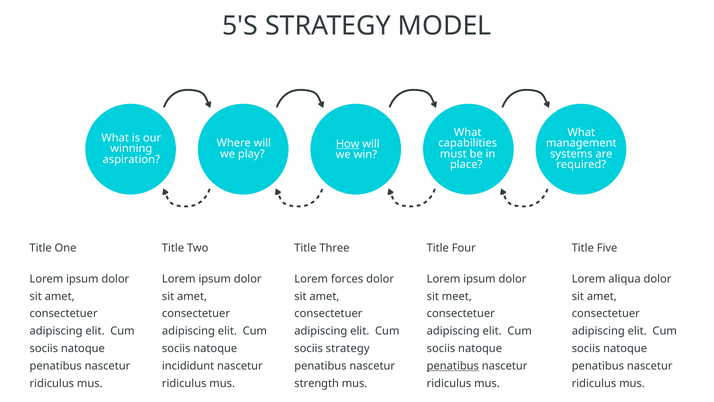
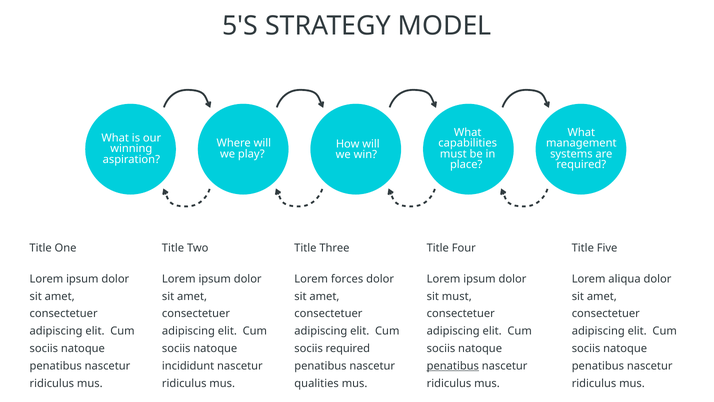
How underline: present -> none (348, 144)
sit meet: meet -> must (457, 296)
sociis strategy: strategy -> required (348, 348)
strength: strength -> qualities (317, 383)
